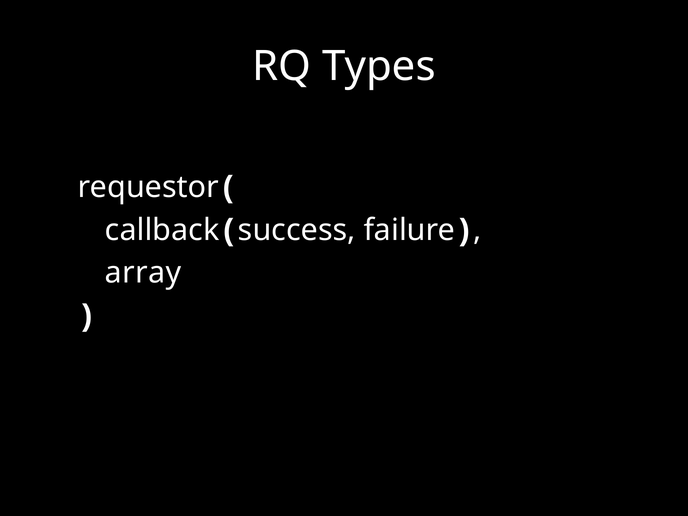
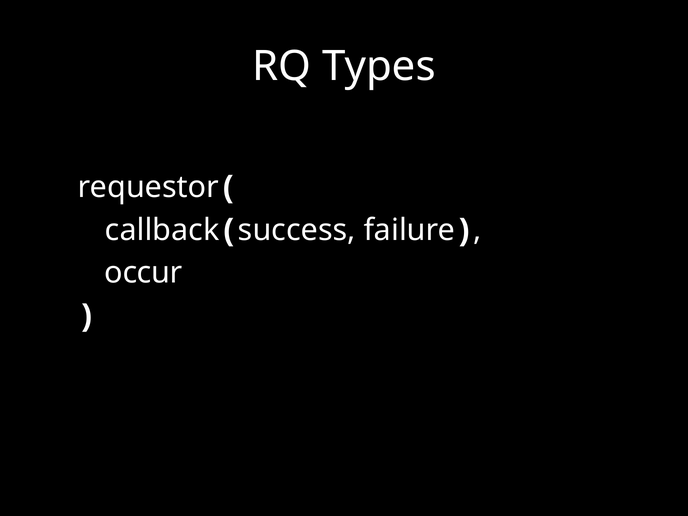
array: array -> occur (143, 273)
